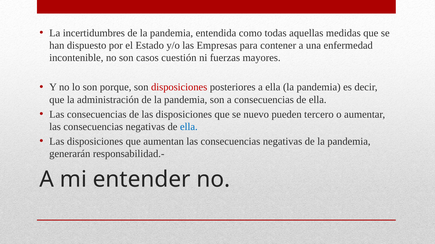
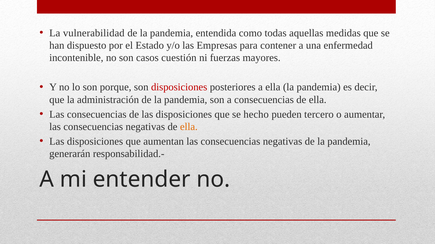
incertidumbres: incertidumbres -> vulnerabilidad (94, 33)
nuevo: nuevo -> hecho (256, 115)
ella colour: blue -> orange (189, 127)
